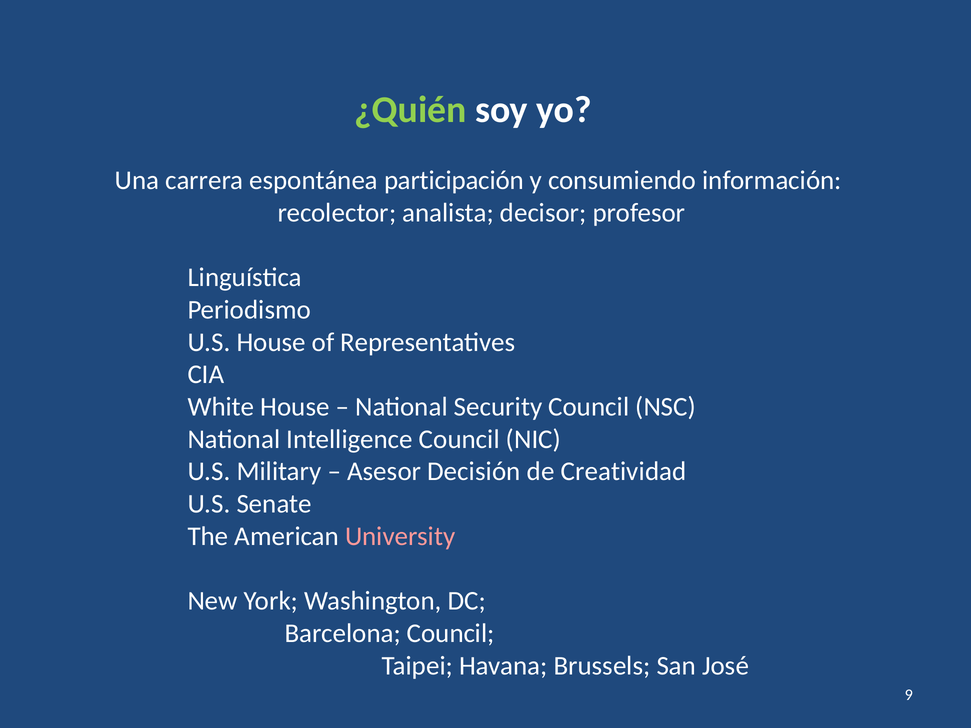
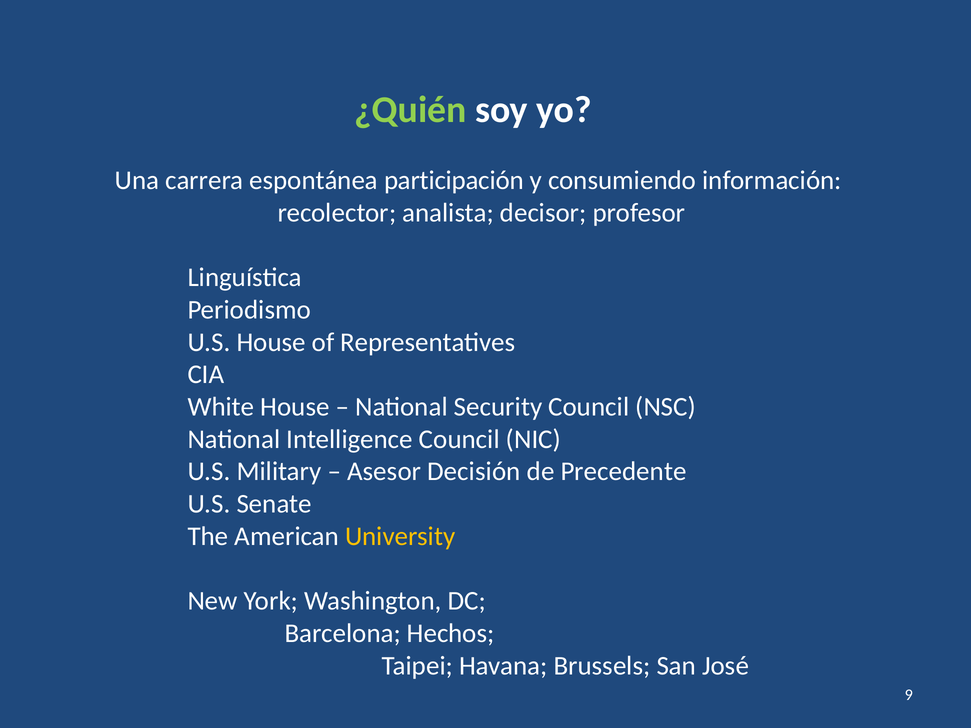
Creatividad: Creatividad -> Precedente (624, 472)
University colour: pink -> yellow (400, 536)
Barcelona Council: Council -> Hechos (451, 634)
